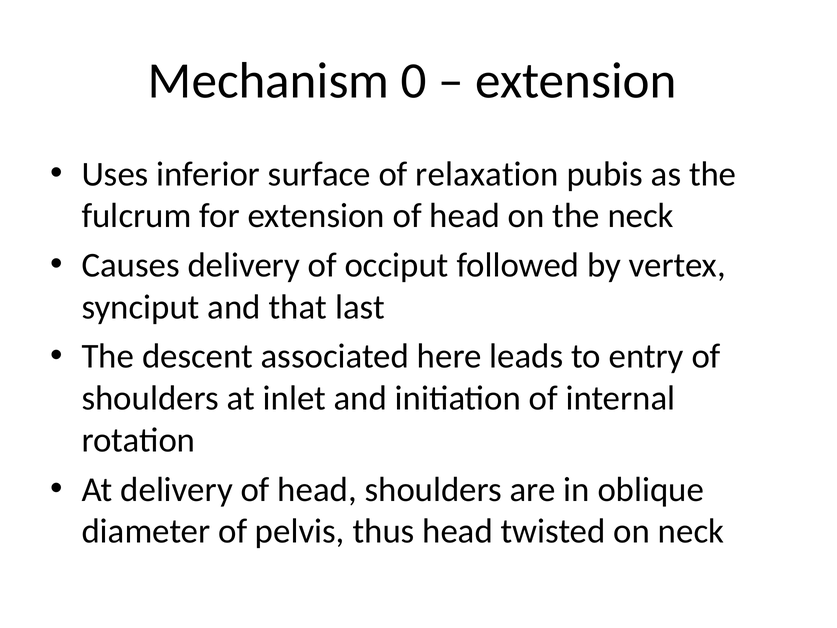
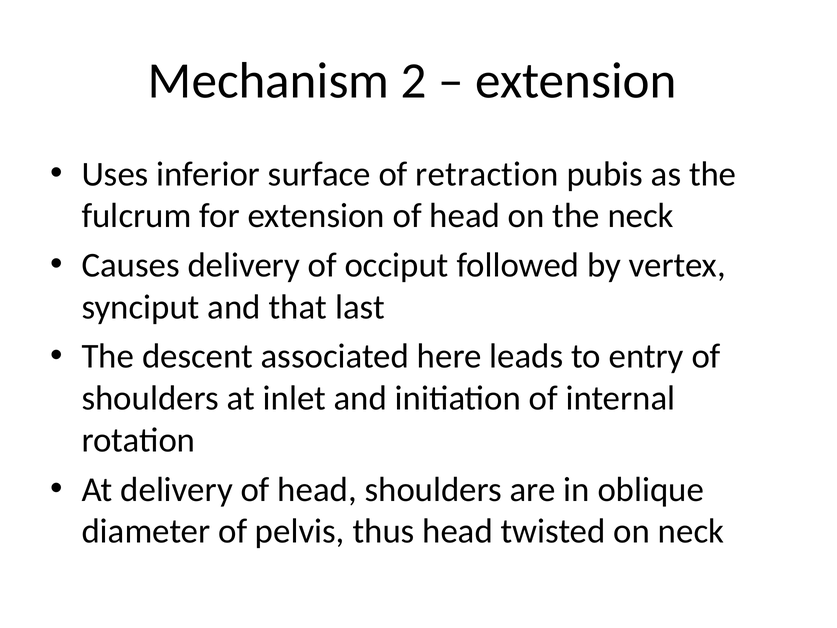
0: 0 -> 2 (414, 81)
relaxation: relaxation -> retraction (487, 174)
